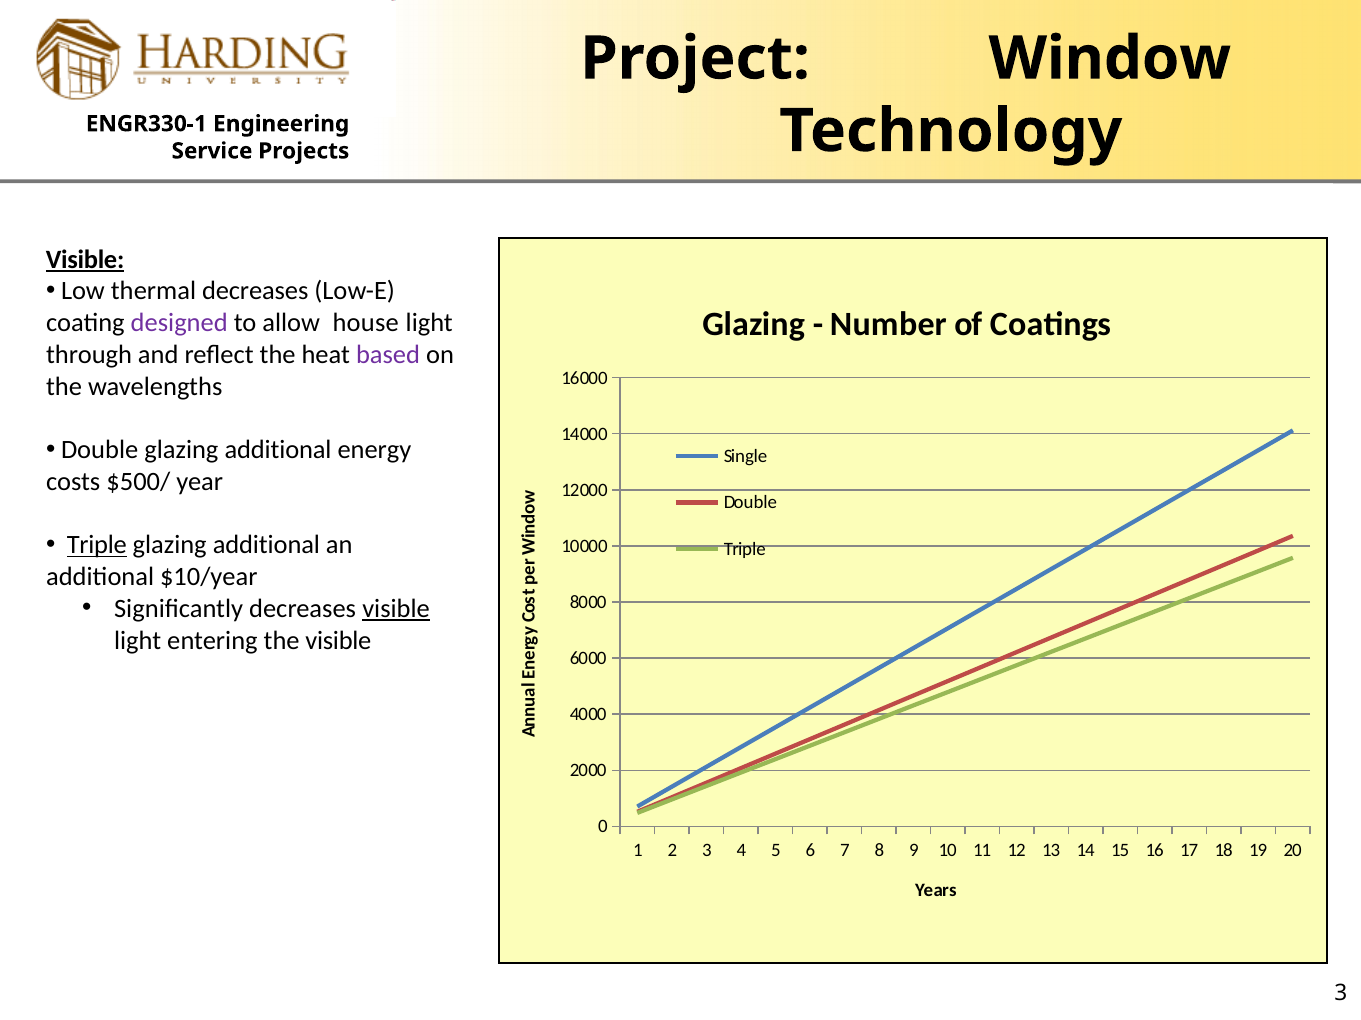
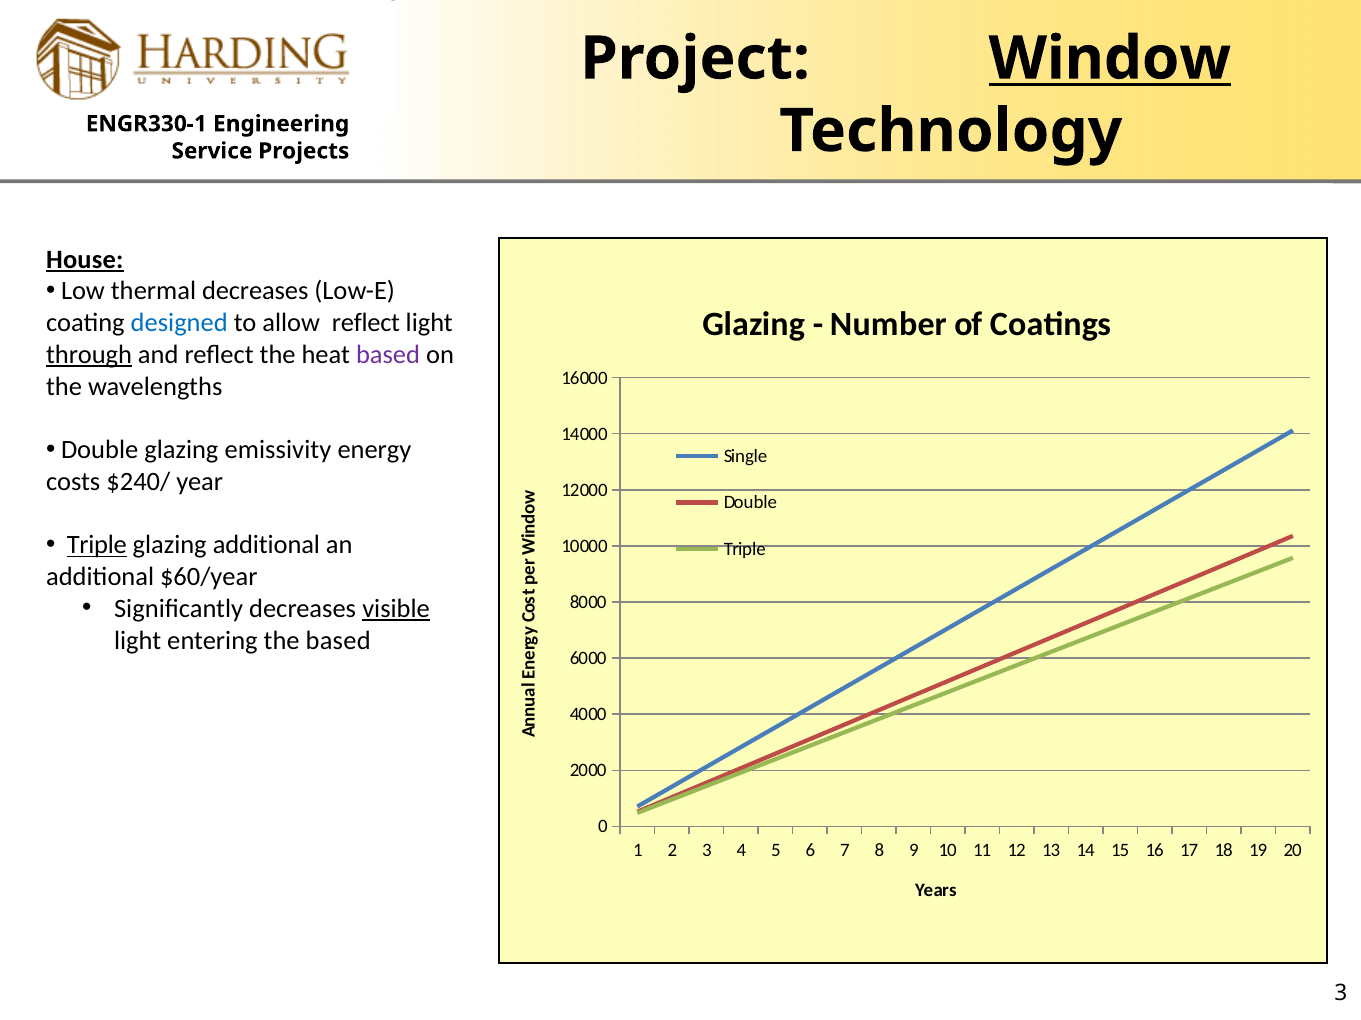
Window underline: none -> present (1110, 59)
Visible: Visible -> House (85, 260)
designed colour: purple -> blue (179, 323)
allow house: house -> reflect (366, 323)
through underline: none -> present (89, 355)
Double glazing additional: additional -> emissivity (278, 450)
$500/: $500/ -> $240/ (138, 482)
$10/year: $10/year -> $60/year (209, 577)
the visible: visible -> based (338, 641)
